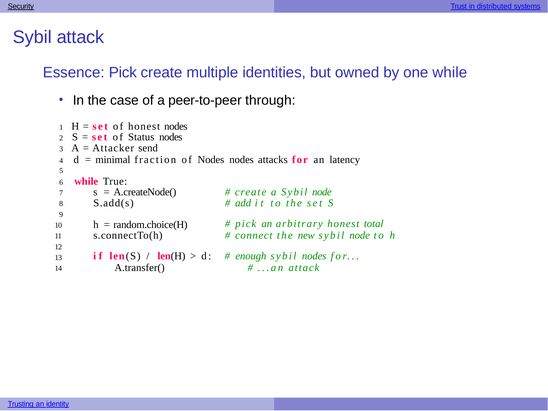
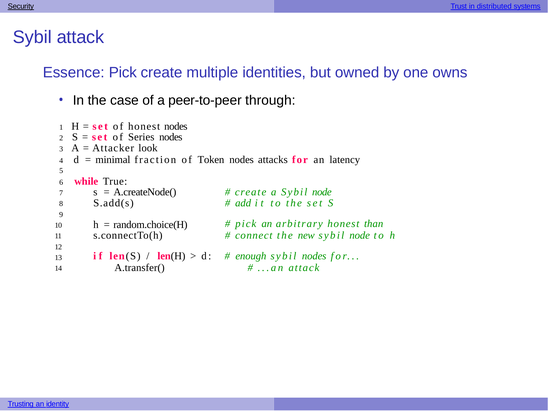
one while: while -> owns (450, 73)
Status: Status -> Series (141, 137)
send: send -> look (148, 148)
of Nodes: Nodes -> Token (211, 160)
total: total -> than (374, 224)
